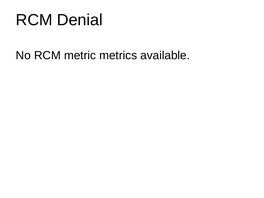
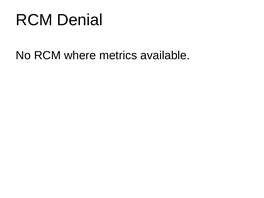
metric: metric -> where (80, 55)
